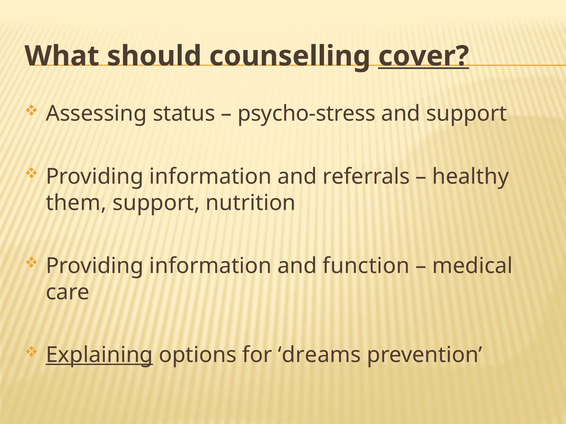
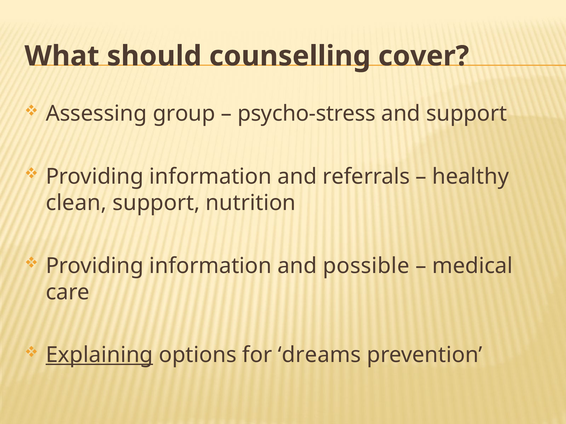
cover underline: present -> none (424, 56)
status: status -> group (184, 114)
them: them -> clean (76, 203)
function: function -> possible (366, 266)
